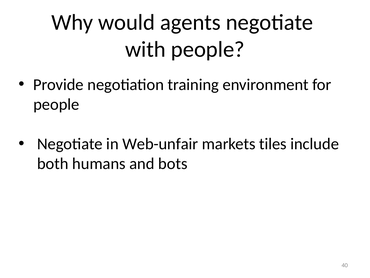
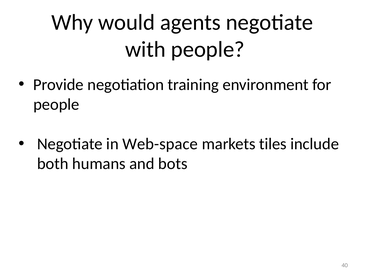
Web-unfair: Web-unfair -> Web-space (160, 144)
